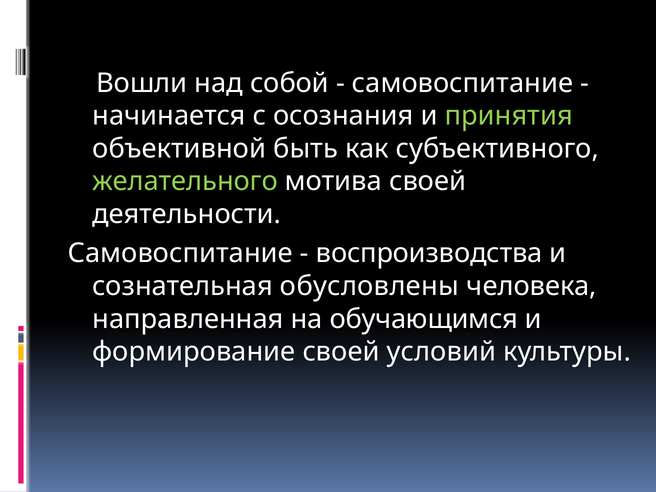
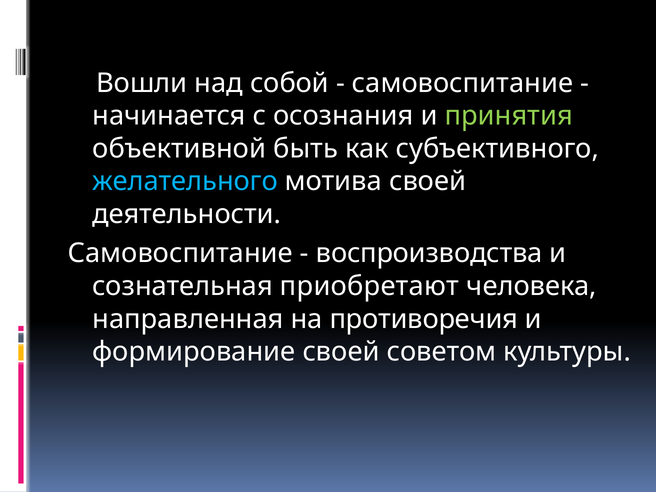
желательного colour: light green -> light blue (185, 181)
обусловлены: обусловлены -> приобретают (369, 286)
обучающимся: обучающимся -> противоречия (424, 319)
условий: условий -> советом (442, 352)
